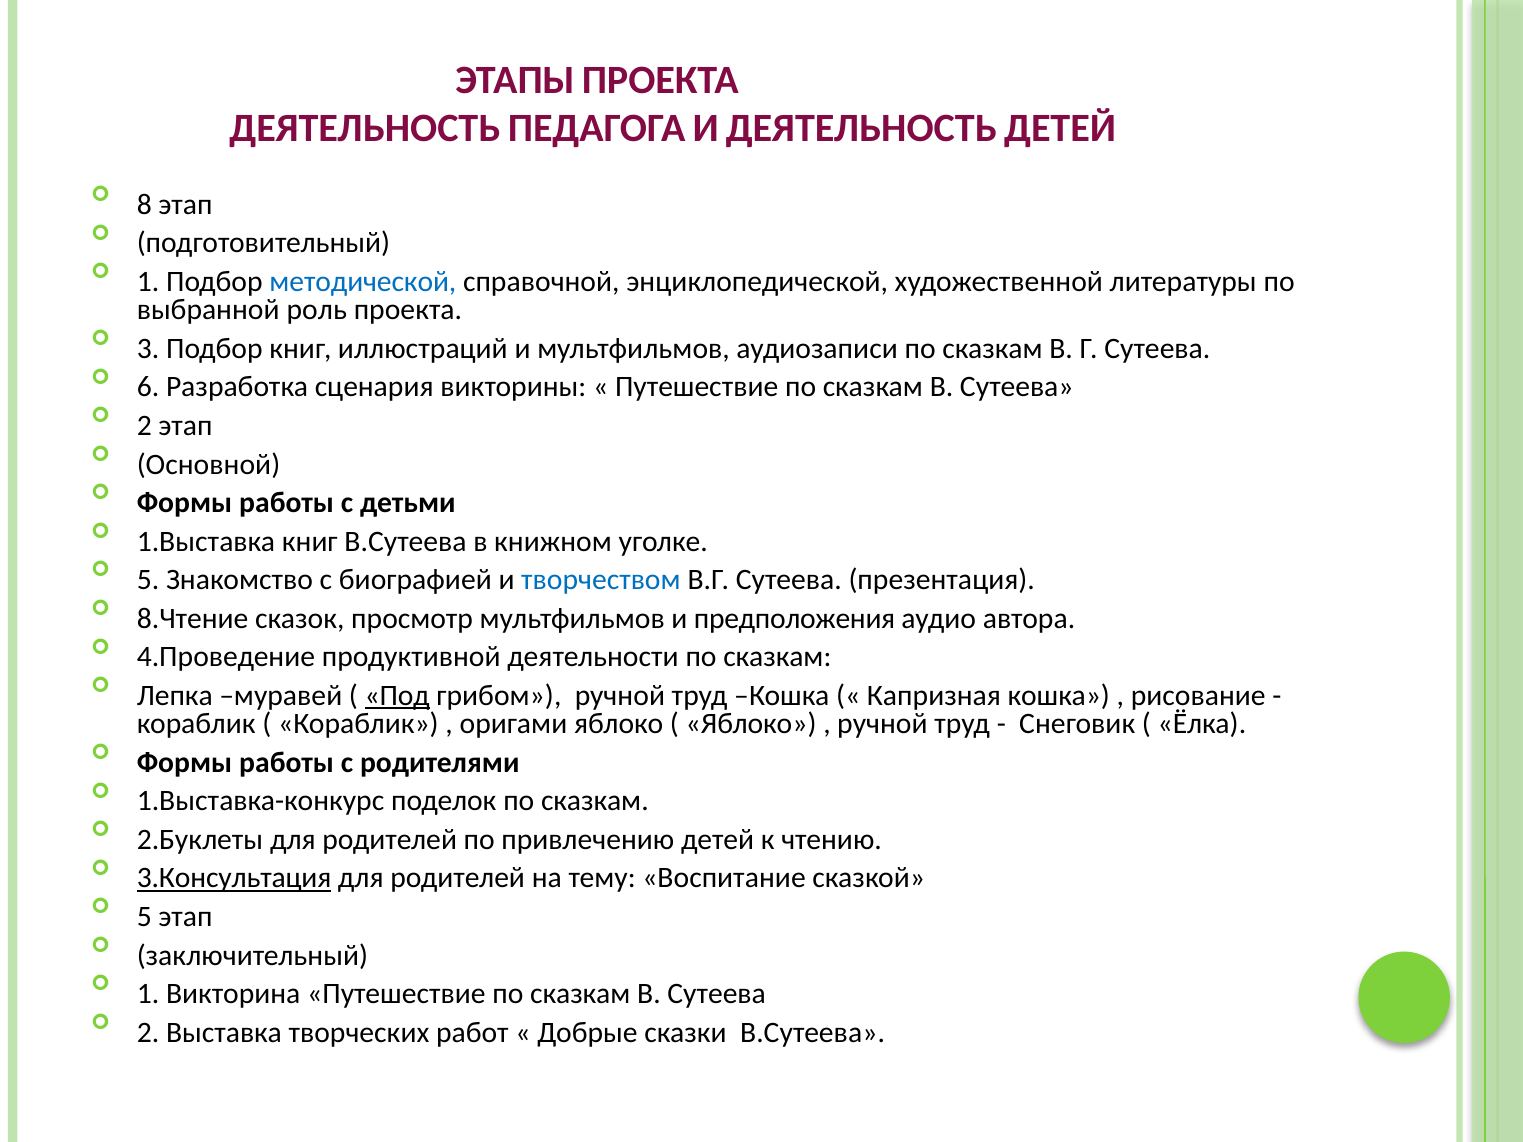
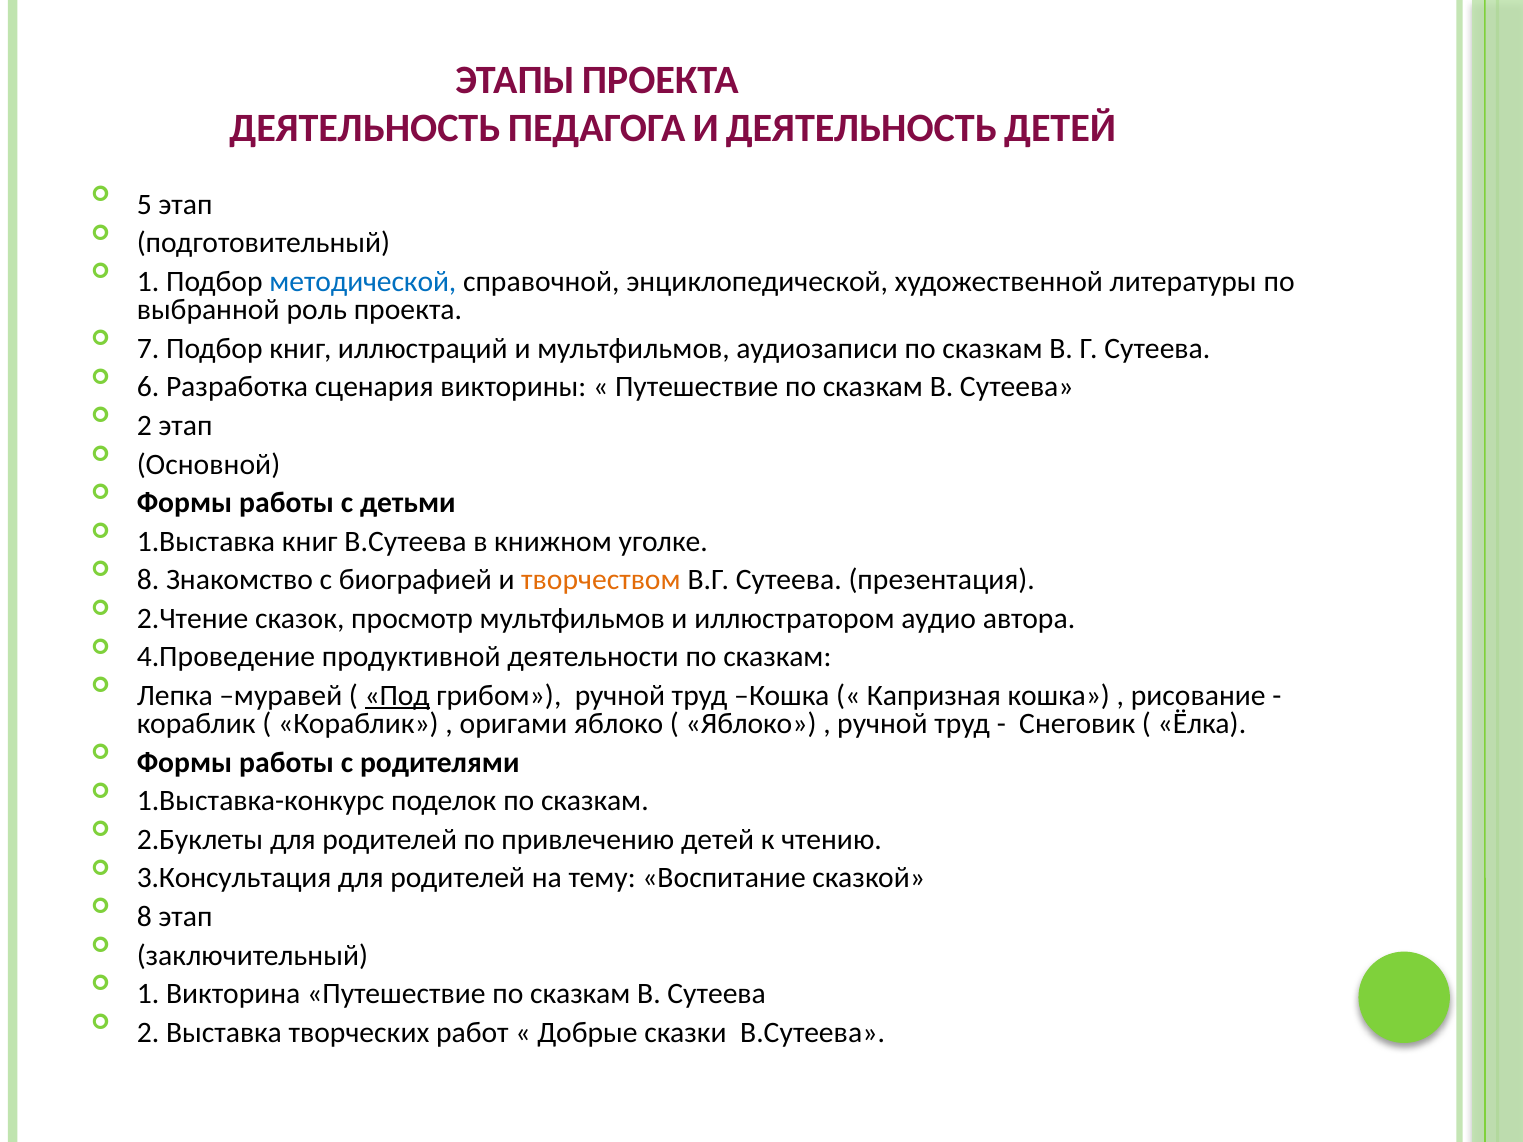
8: 8 -> 5 (144, 205)
3: 3 -> 7 (148, 349)
5: 5 -> 8 (148, 580)
творчеством colour: blue -> orange (601, 580)
8.Чтение: 8.Чтение -> 2.Чтение (193, 619)
предположения: предположения -> иллюстратором (794, 619)
3.Консультация underline: present -> none (234, 878)
5: 5 -> 8 (144, 917)
